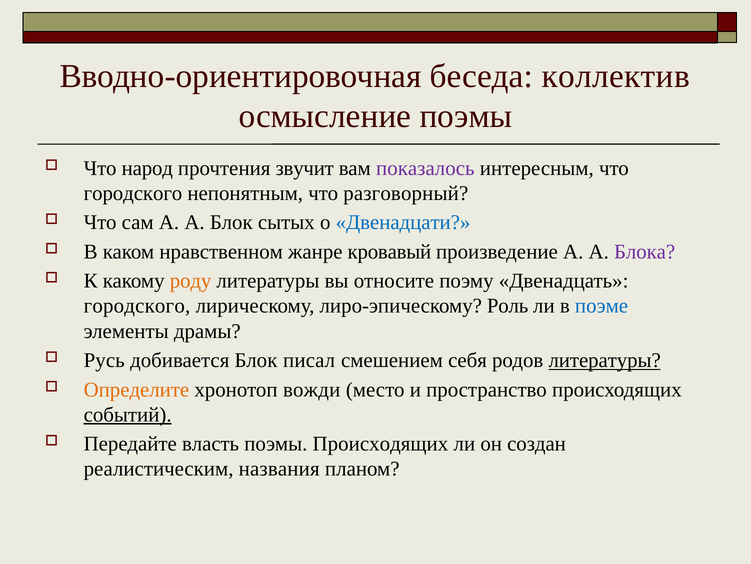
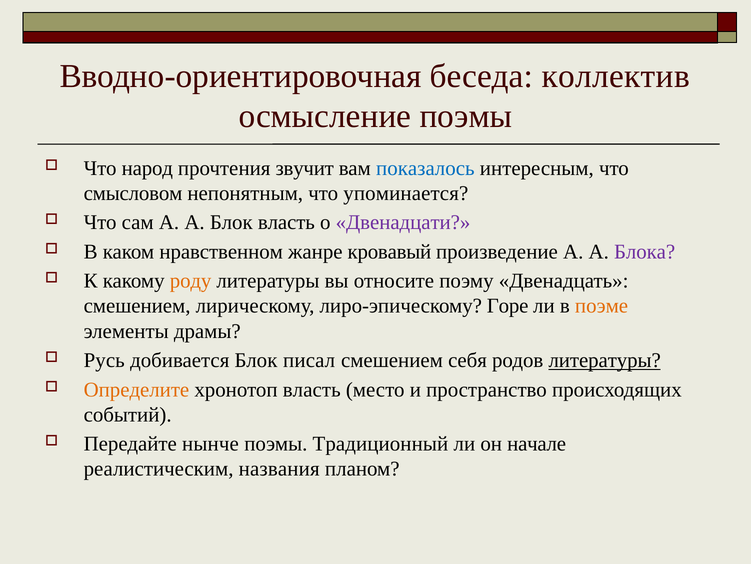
показалось colour: purple -> blue (425, 168)
городского: городского -> смысловом (133, 193)
разговорный: разговорный -> упоминается (406, 193)
Блок сытых: сытых -> власть (286, 222)
Двенадцати colour: blue -> purple (403, 222)
городского: городского -> смешением (137, 306)
Роль: Роль -> Горе (508, 306)
поэме colour: blue -> orange (602, 306)
хронотоп вожди: вожди -> власть (312, 389)
событий underline: present -> none (128, 414)
власть: власть -> нынче (210, 443)
поэмы Происходящих: Происходящих -> Традиционный (380, 443)
создан: создан -> начале (537, 443)
